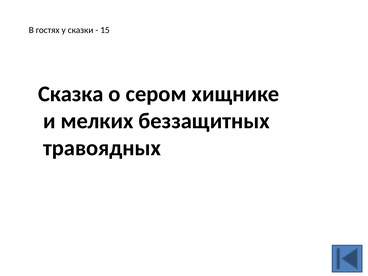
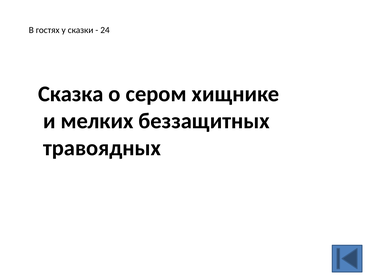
15: 15 -> 24 (105, 30)
